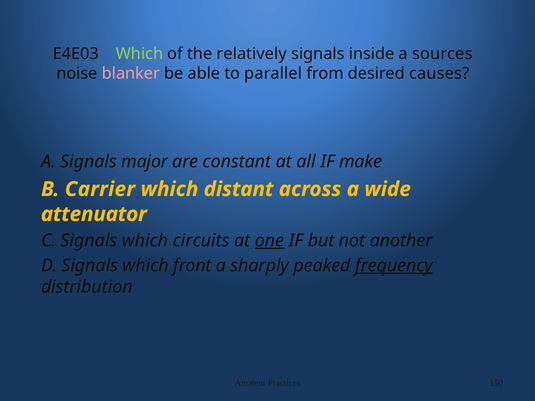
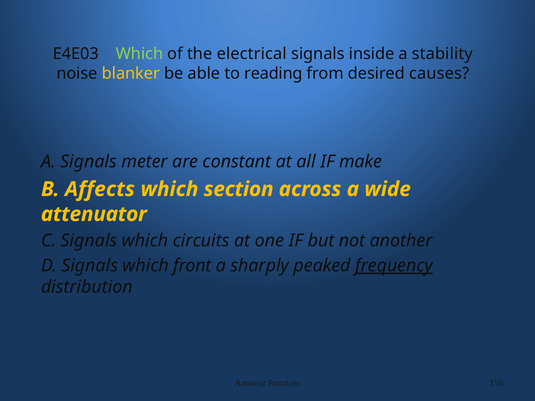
relatively: relatively -> electrical (252, 54)
sources: sources -> stability (442, 54)
blanker colour: pink -> yellow (131, 74)
parallel: parallel -> reading (273, 74)
major: major -> meter (145, 162)
Carrier: Carrier -> Affects (100, 189)
distant: distant -> section (239, 189)
one underline: present -> none (270, 241)
